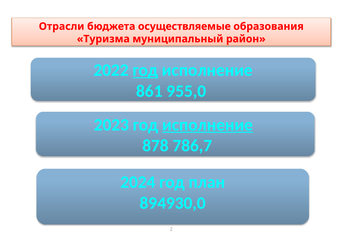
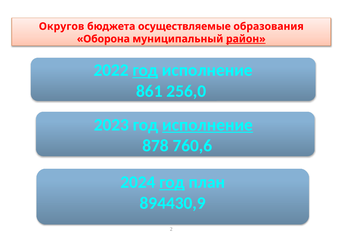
Отрасли: Отрасли -> Округов (62, 26)
Туризма: Туризма -> Оборона (103, 39)
район underline: none -> present (246, 39)
955,0: 955,0 -> 256,0 (186, 91)
786,7: 786,7 -> 760,6 (192, 145)
год underline: none -> present (172, 182)
894930,0: 894930,0 -> 894430,9 (173, 203)
